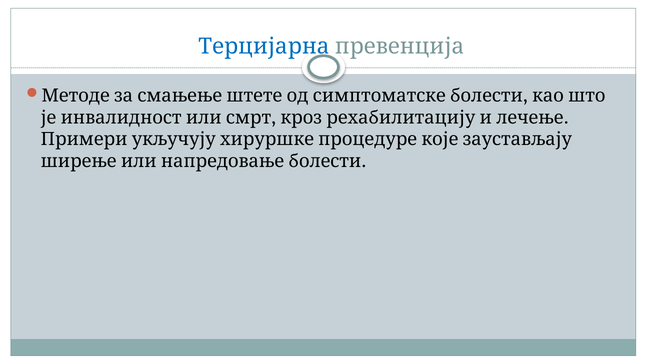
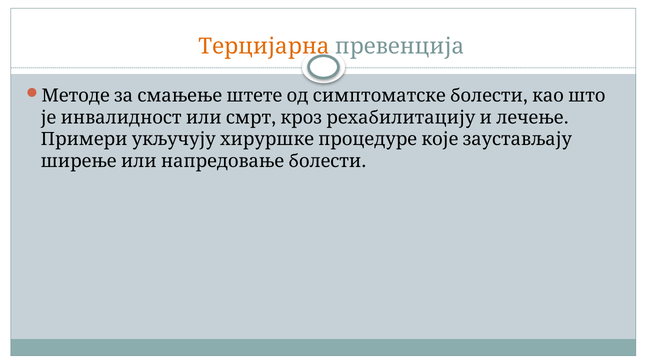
Терцијарна colour: blue -> orange (264, 46)
